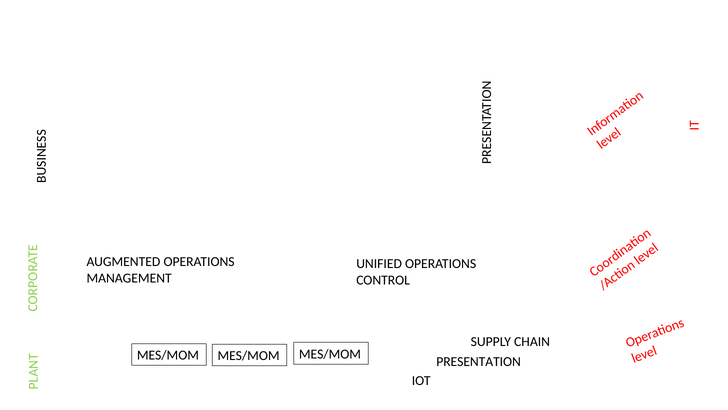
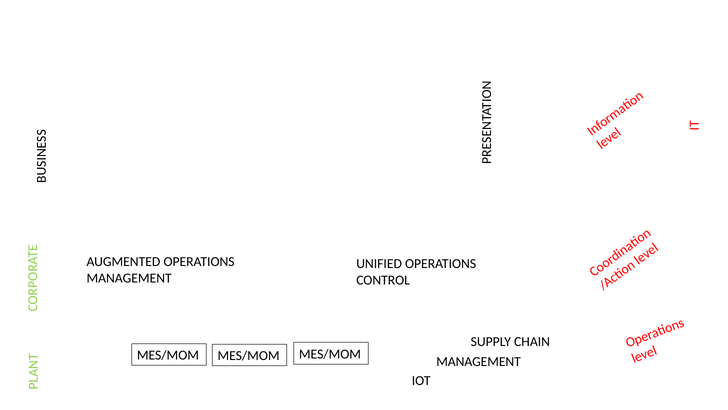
PRESENTATION: PRESENTATION -> MANAGEMENT (479, 361)
